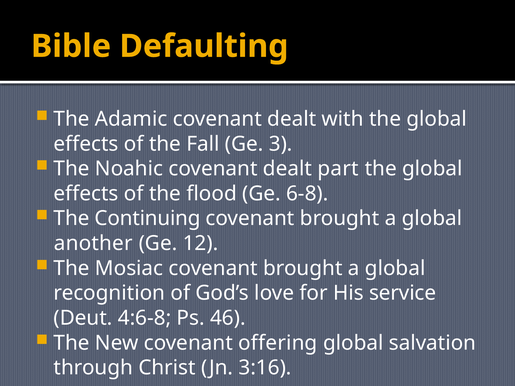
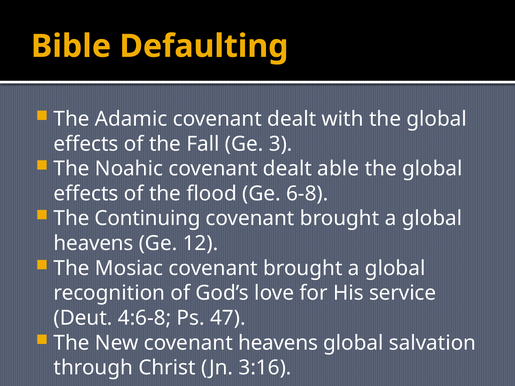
part: part -> able (338, 169)
another: another -> heavens (94, 244)
46: 46 -> 47 (228, 318)
covenant offering: offering -> heavens (278, 343)
